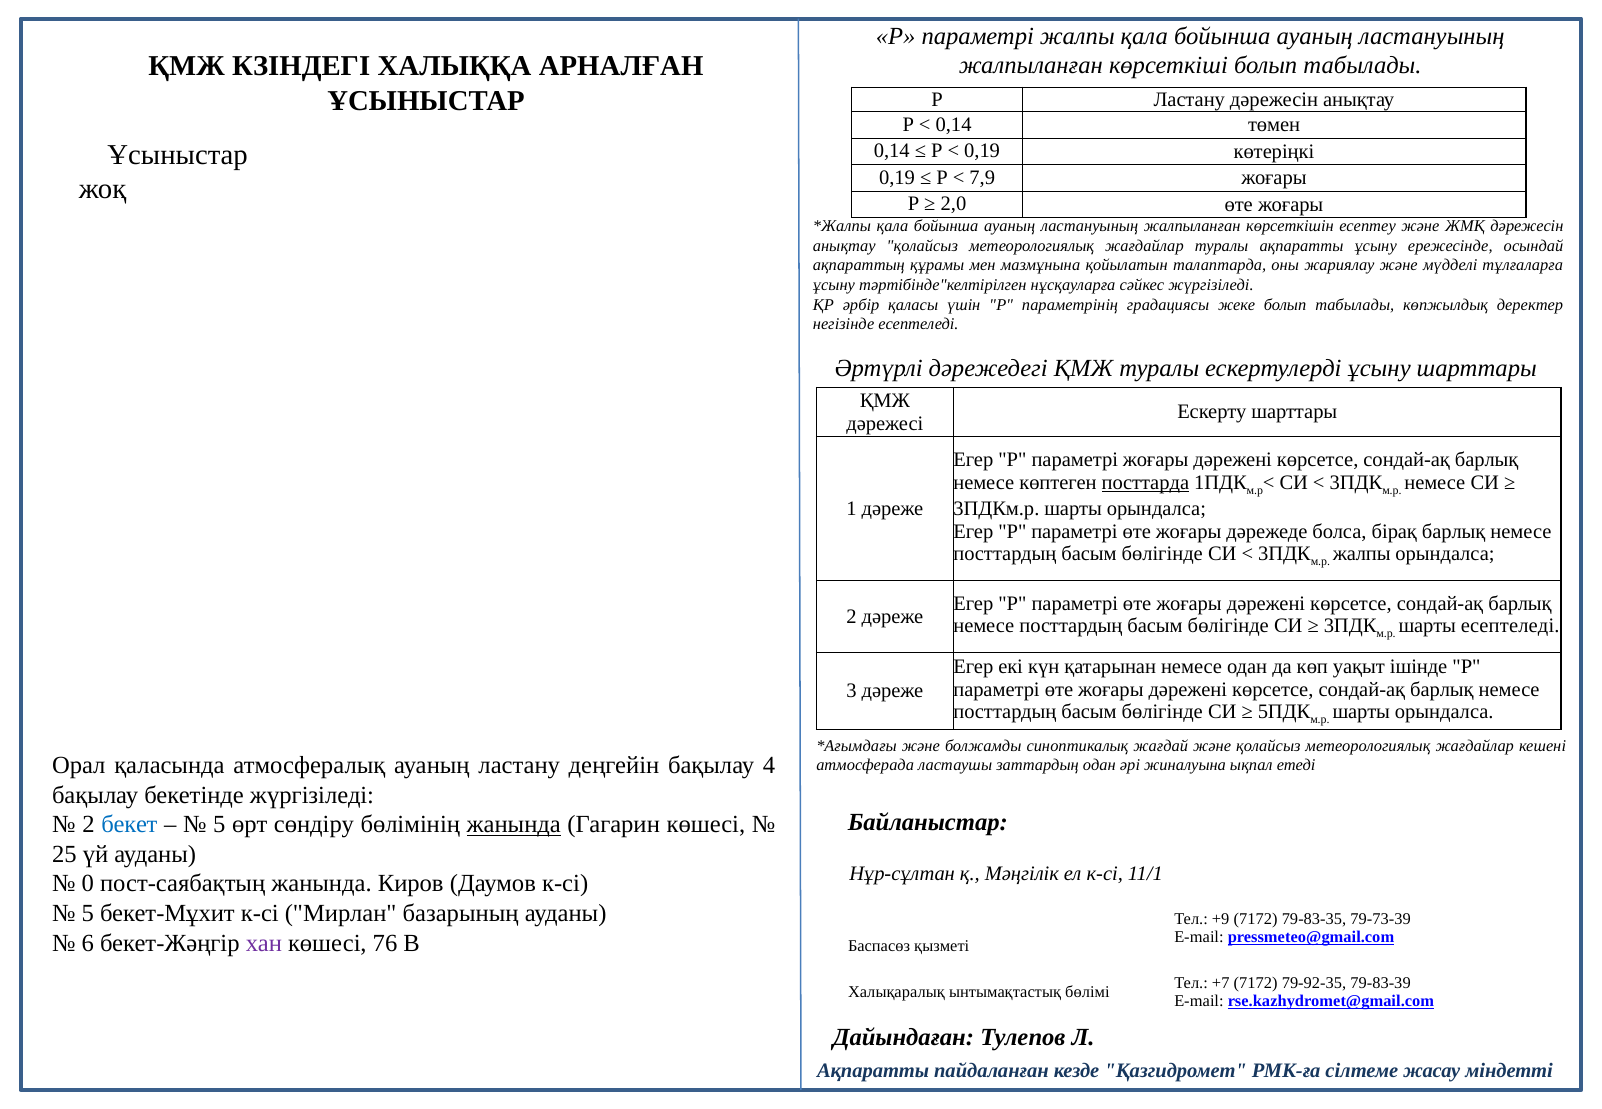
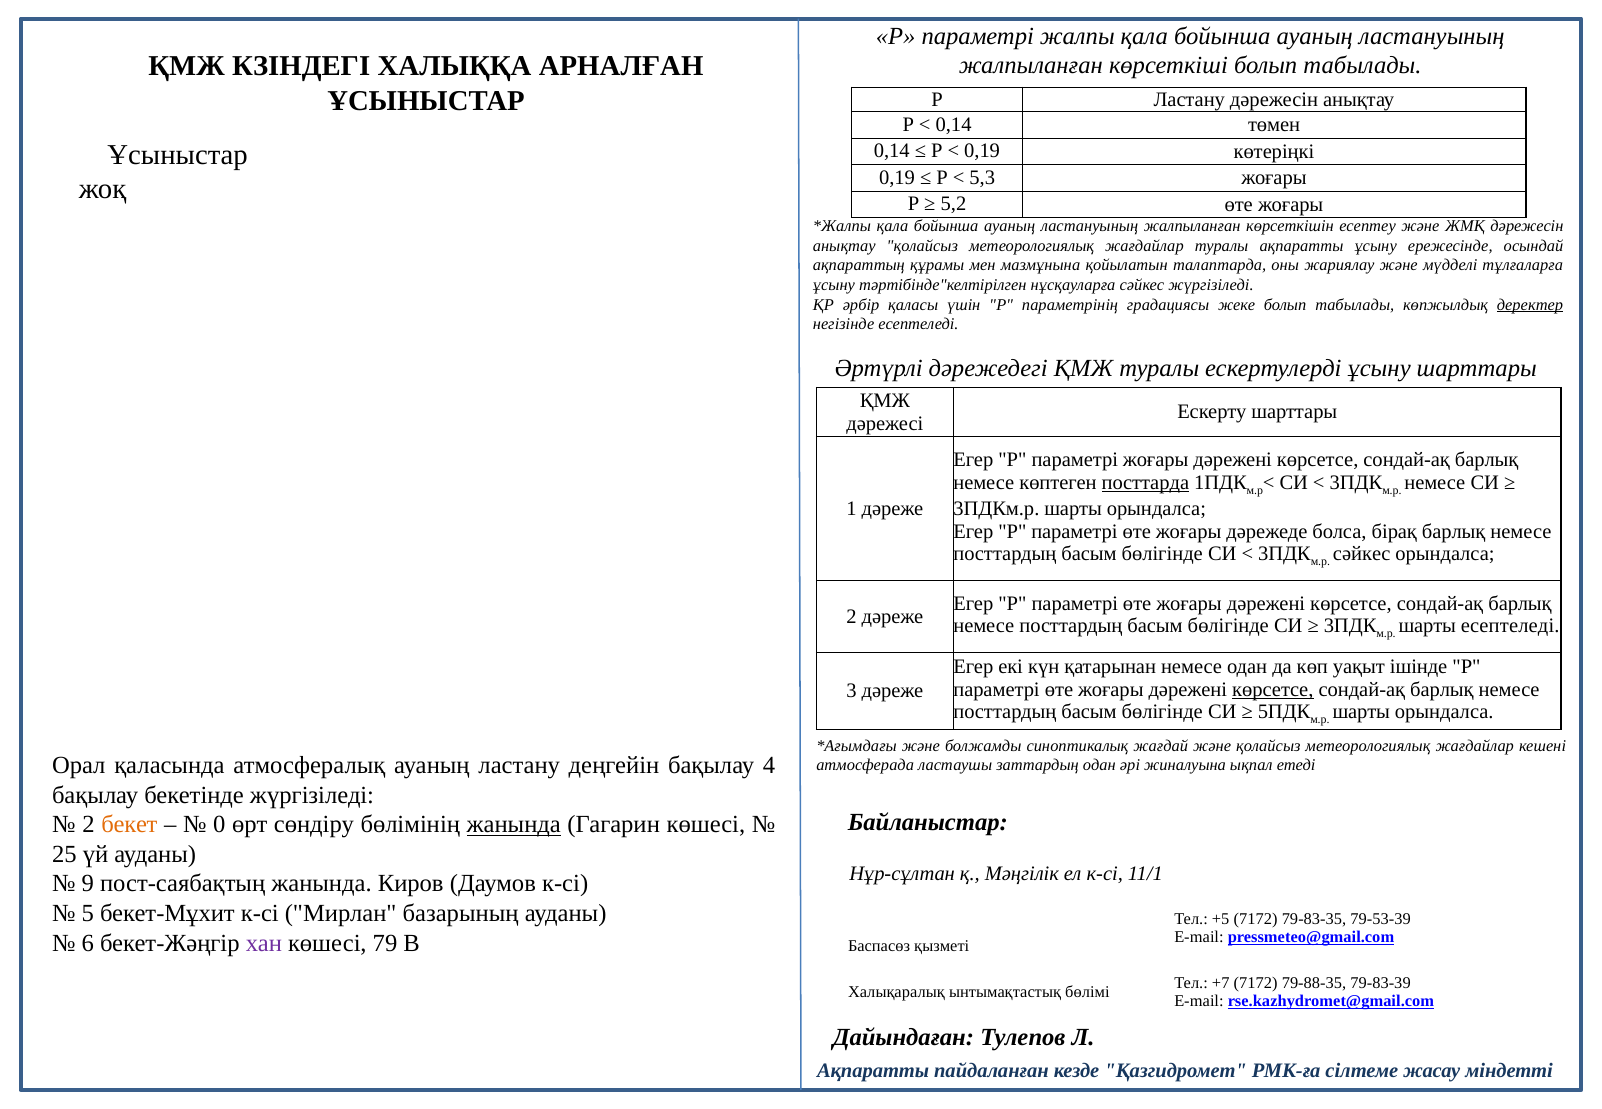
7,9: 7,9 -> 5,3 (982, 178)
2,0: 2,0 -> 5,2 (954, 204)
деректер underline: none -> present (1530, 305)
жалпы: жалпы -> сәйкес (1362, 554)
көрсетсе underline: none -> present (1273, 689)
бекет colour: blue -> orange (129, 825)
5: 5 -> 0 (219, 825)
0: 0 -> 9 (88, 884)
+9: +9 -> +5 (1221, 919)
79-73-39: 79-73-39 -> 79-53-39 (1381, 919)
76: 76 -> 79 (385, 943)
79-92-35: 79-92-35 -> 79-88-35 (1314, 983)
